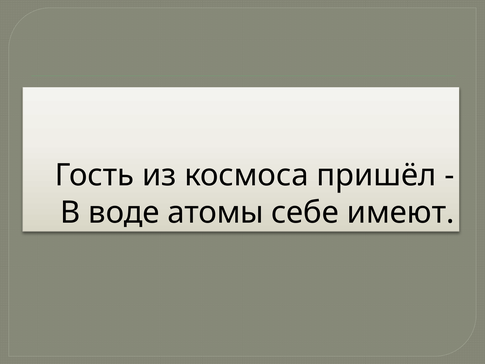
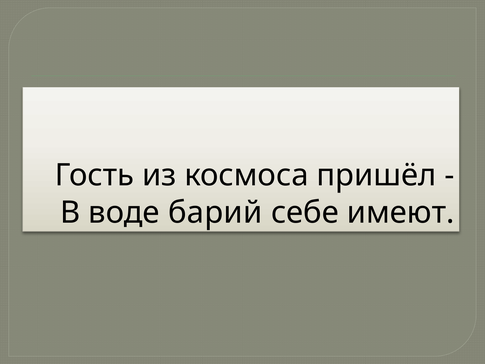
атомы: атомы -> барий (215, 212)
